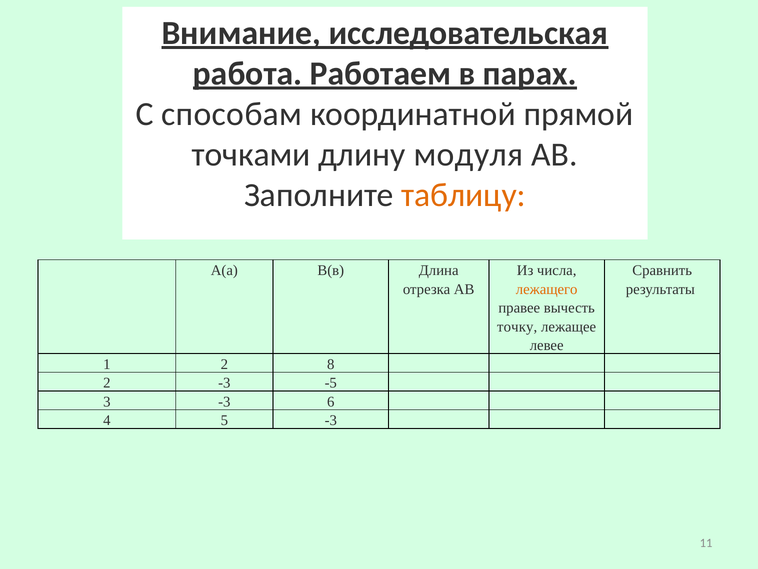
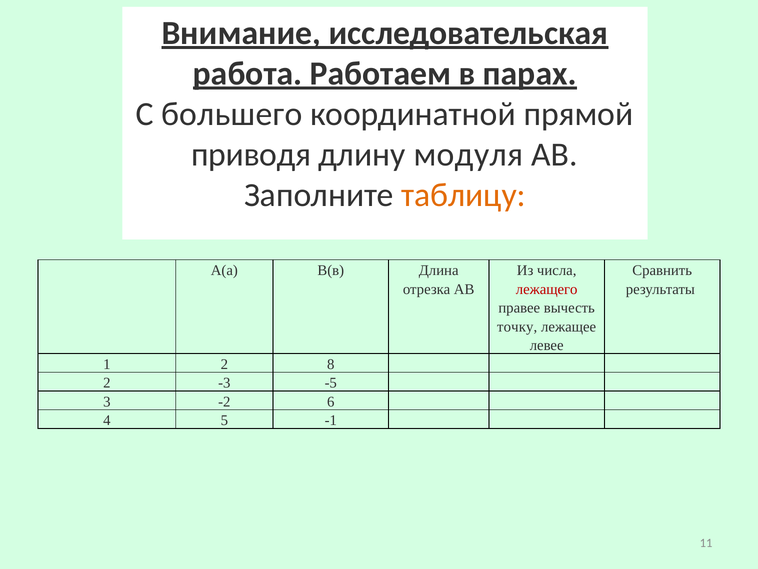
способам: способам -> большего (232, 114)
точками: точками -> приводя (251, 154)
лежащего colour: orange -> red (547, 289)
3 -3: -3 -> -2 (224, 401)
5 -3: -3 -> -1 (331, 420)
